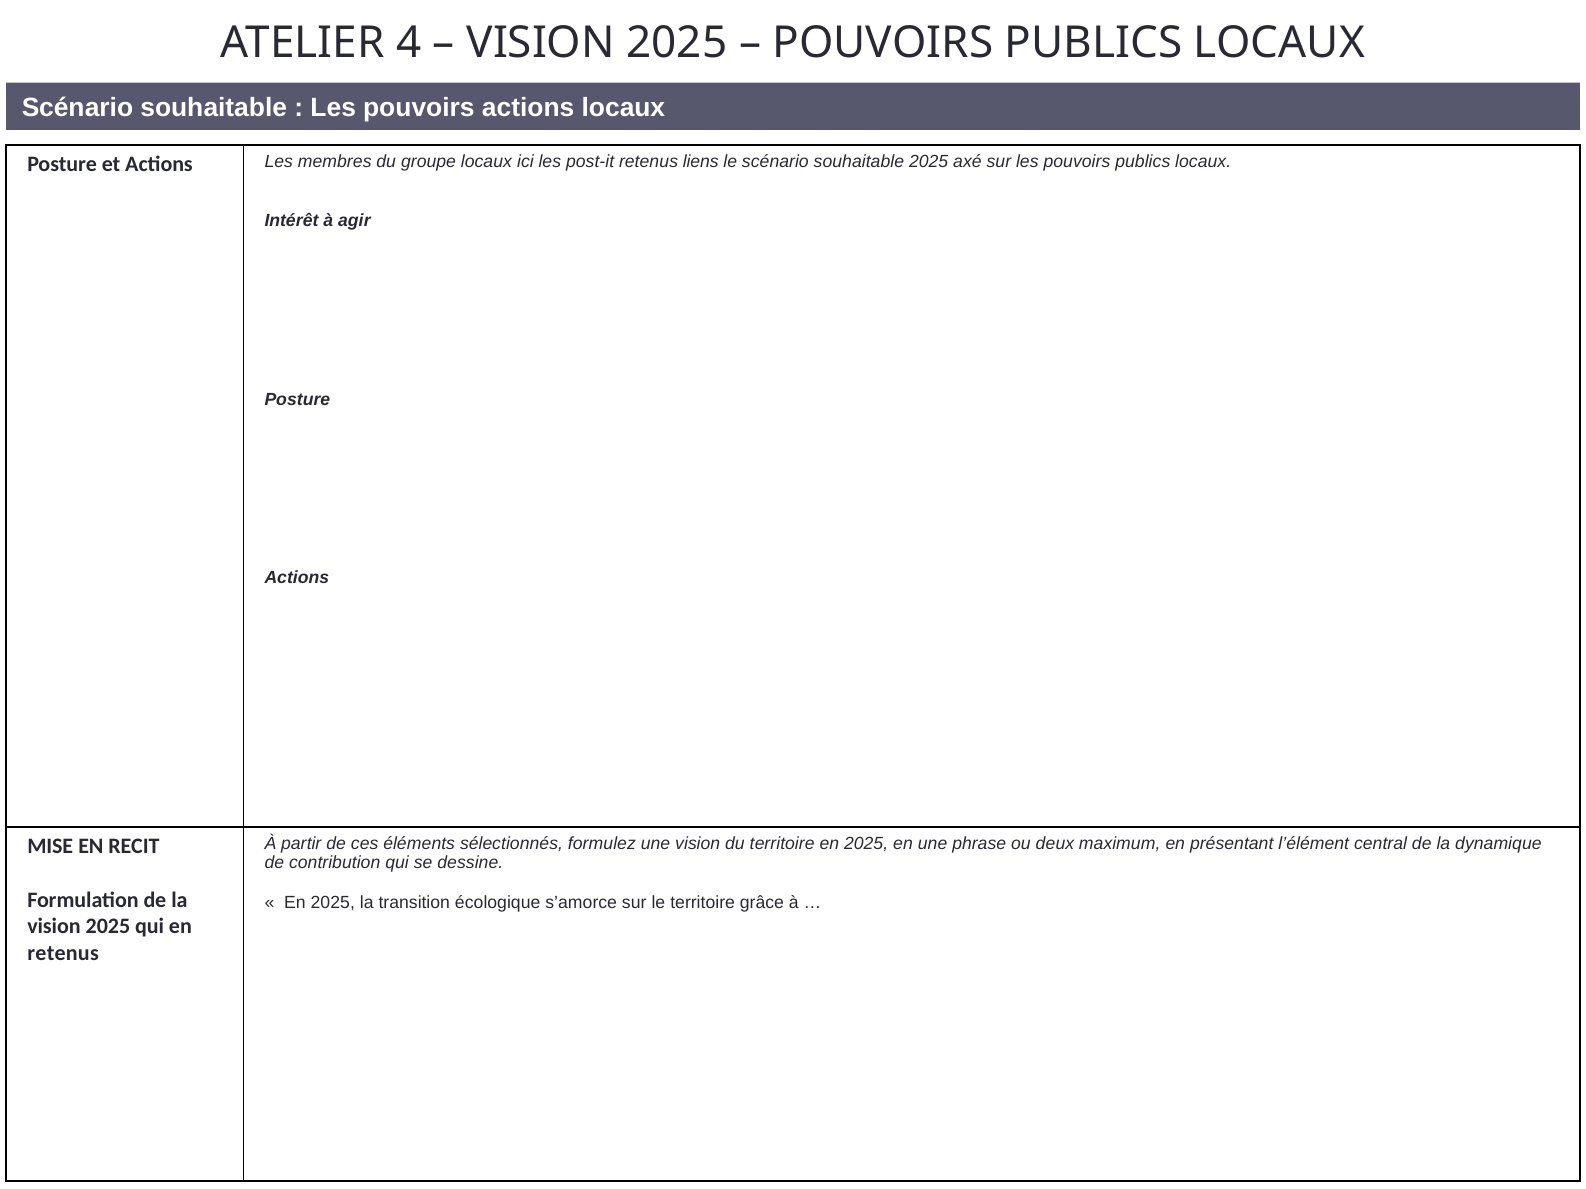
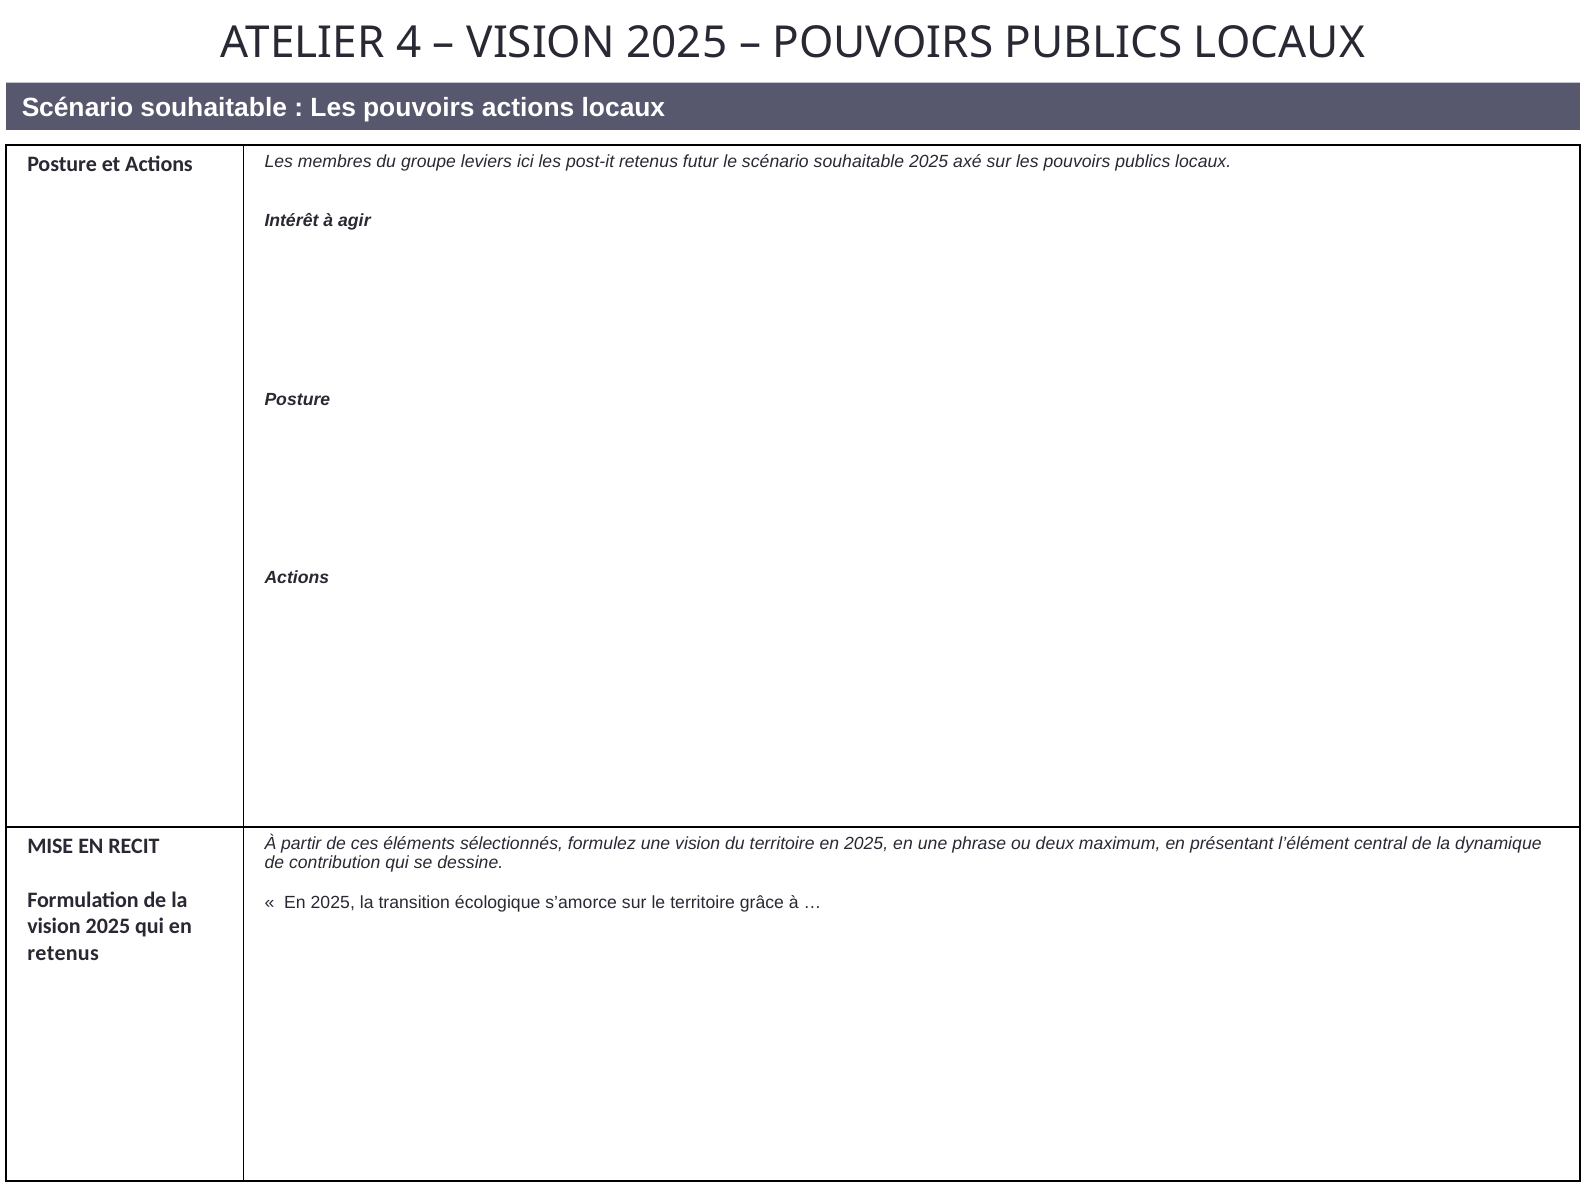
groupe locaux: locaux -> leviers (486, 161)
liens: liens -> futur (701, 161)
